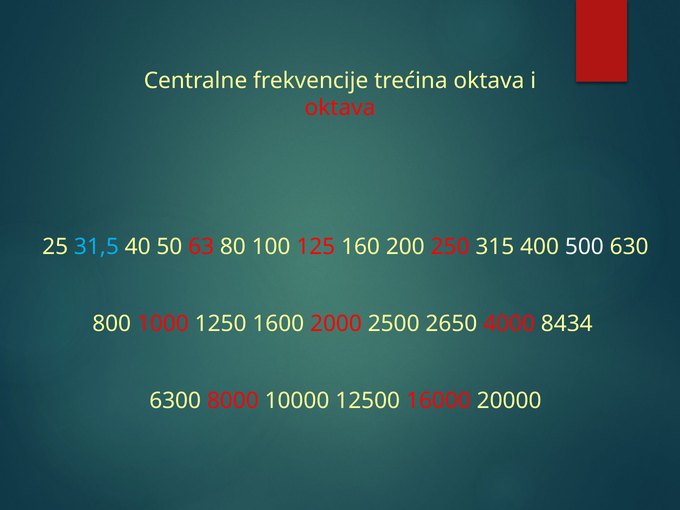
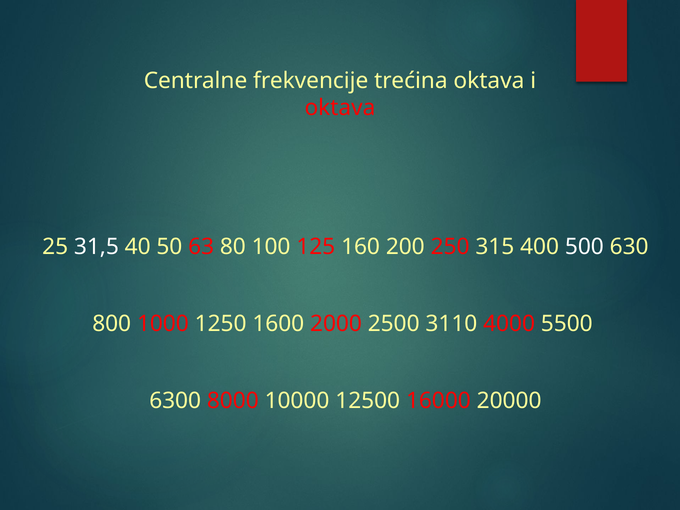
31,5 colour: light blue -> white (96, 247)
2650: 2650 -> 3110 (451, 324)
8434: 8434 -> 5500 (567, 324)
